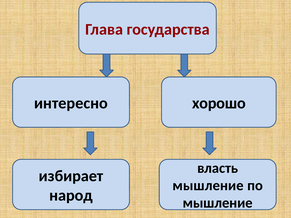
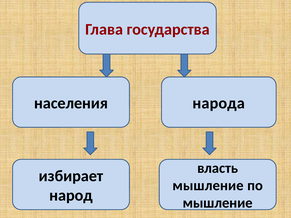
интересно: интересно -> населения (71, 103)
хорошо: хорошо -> народа (219, 103)
